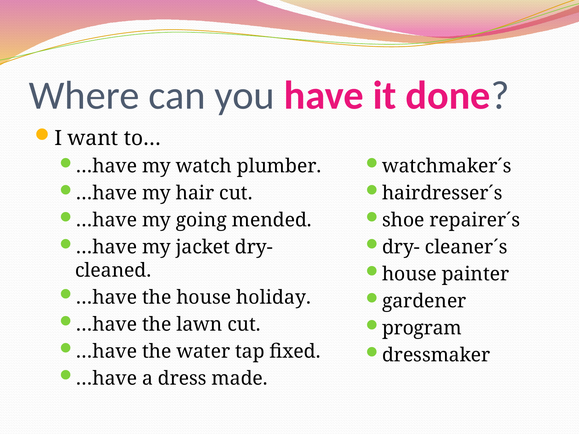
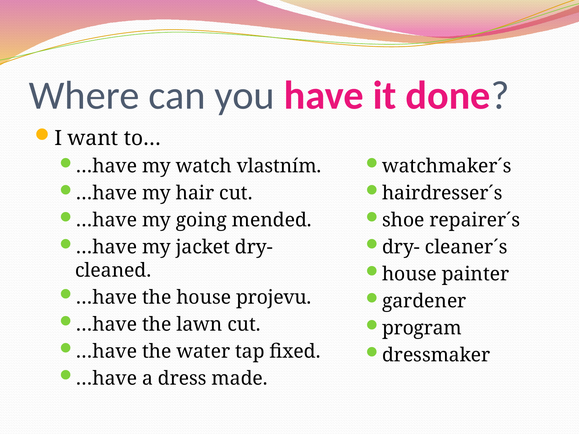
plumber: plumber -> vlastním (279, 166)
holiday: holiday -> projevu (274, 298)
